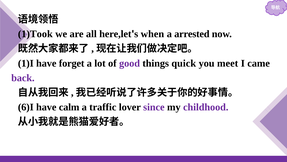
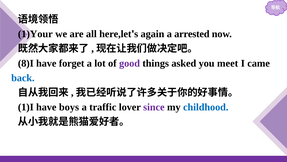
1)Took: 1)Took -> 1)Your (35, 34)
when: when -> again (152, 34)
1)I: 1)I -> 8)I (26, 63)
quick: quick -> asked (184, 63)
back colour: purple -> blue (23, 78)
6)I: 6)I -> 1)I (26, 107)
calm: calm -> boys (69, 107)
childhood colour: purple -> blue (206, 107)
